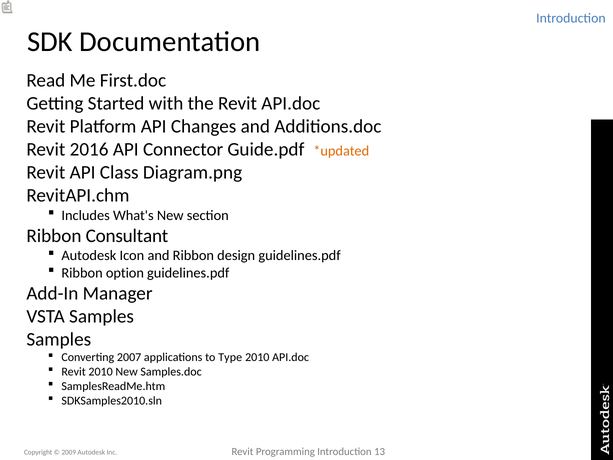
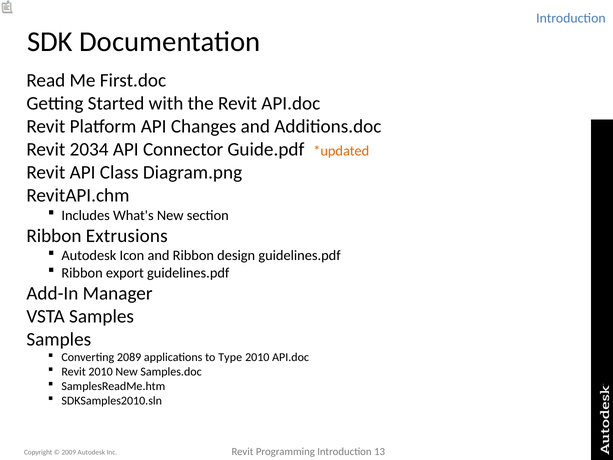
2016: 2016 -> 2034 (89, 150)
Consultant: Consultant -> Extrusions (127, 236)
option: option -> export (125, 273)
2007: 2007 -> 2089 (129, 357)
